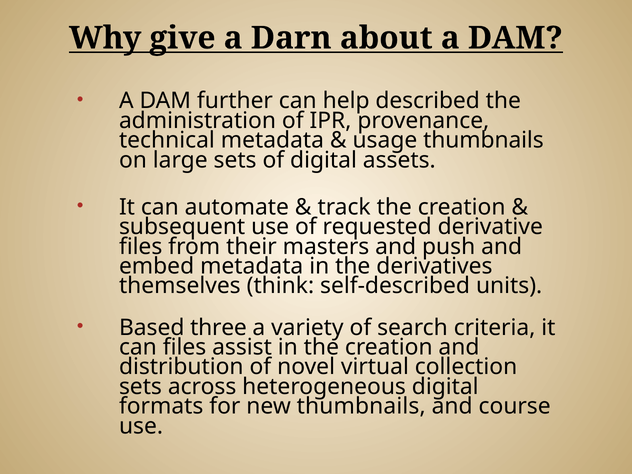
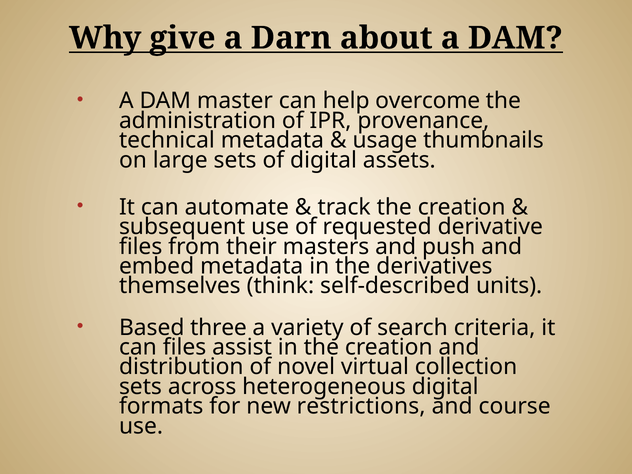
further: further -> master (235, 101)
described: described -> overcome (428, 101)
new thumbnails: thumbnails -> restrictions (361, 406)
